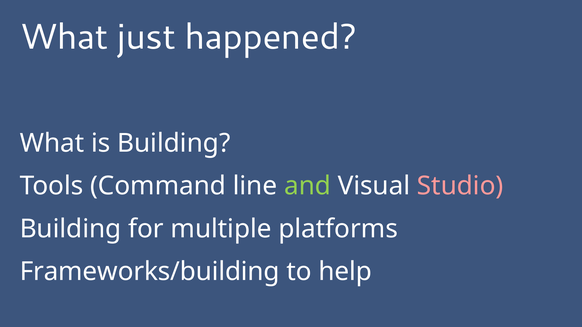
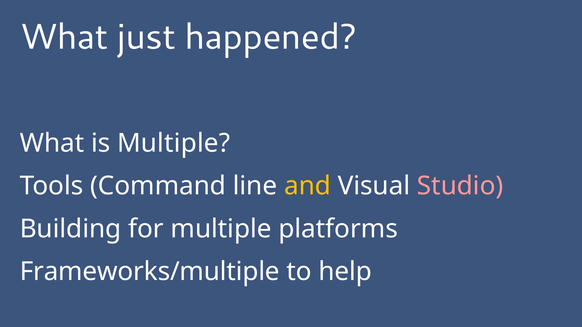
is Building: Building -> Multiple (174, 143)
and colour: light green -> yellow (307, 186)
Frameworks/building: Frameworks/building -> Frameworks/multiple (150, 272)
